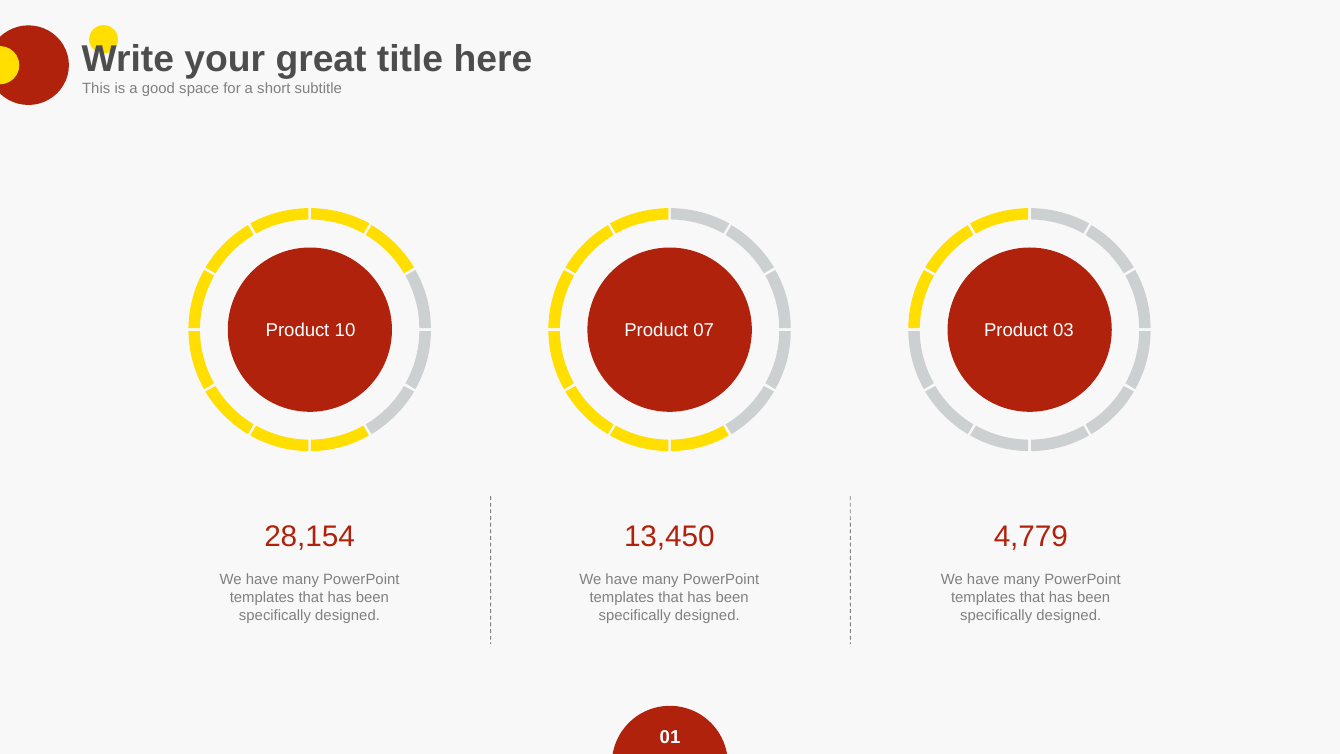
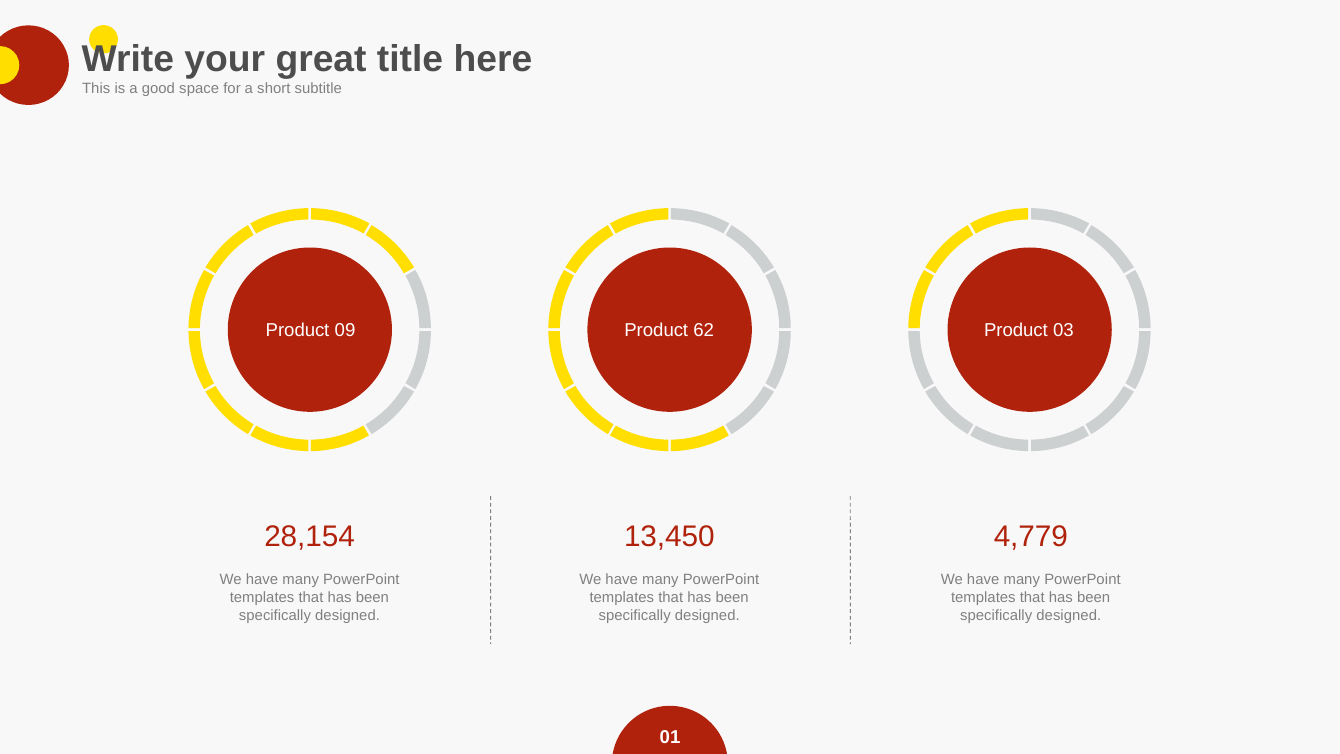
10: 10 -> 09 (345, 330)
07: 07 -> 62 (704, 330)
